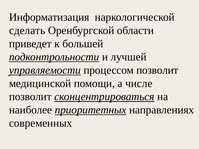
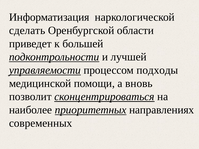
процессом позволит: позволит -> подходы (157, 70)
числе: числе -> вновь (139, 84)
